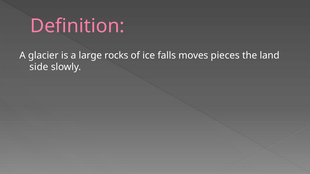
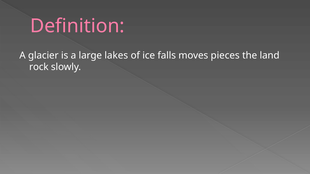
rocks: rocks -> lakes (116, 56)
side: side -> rock (39, 67)
